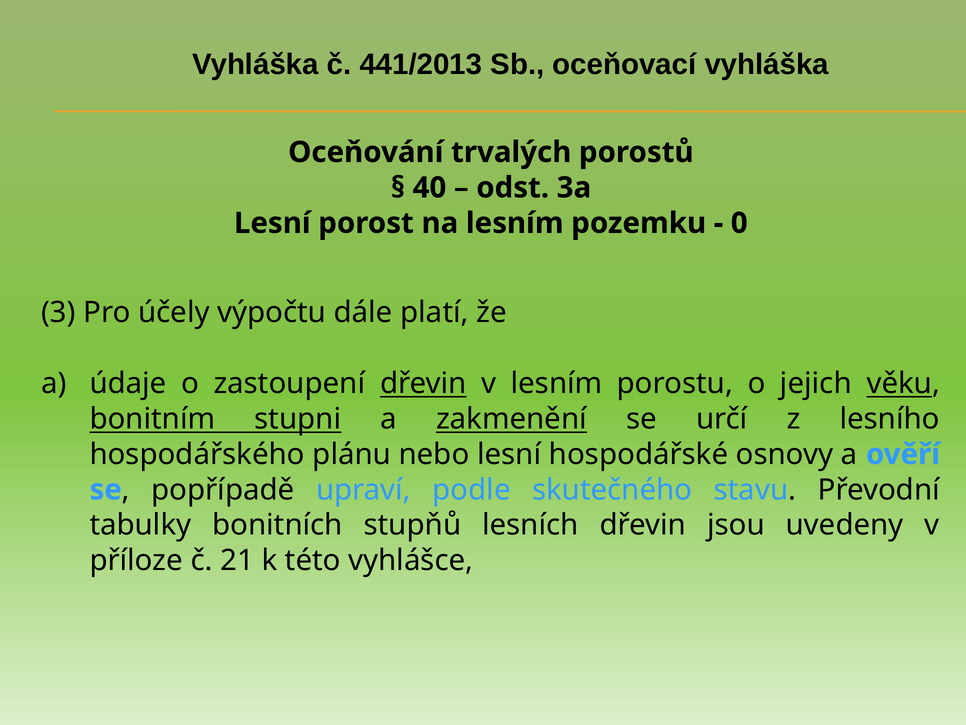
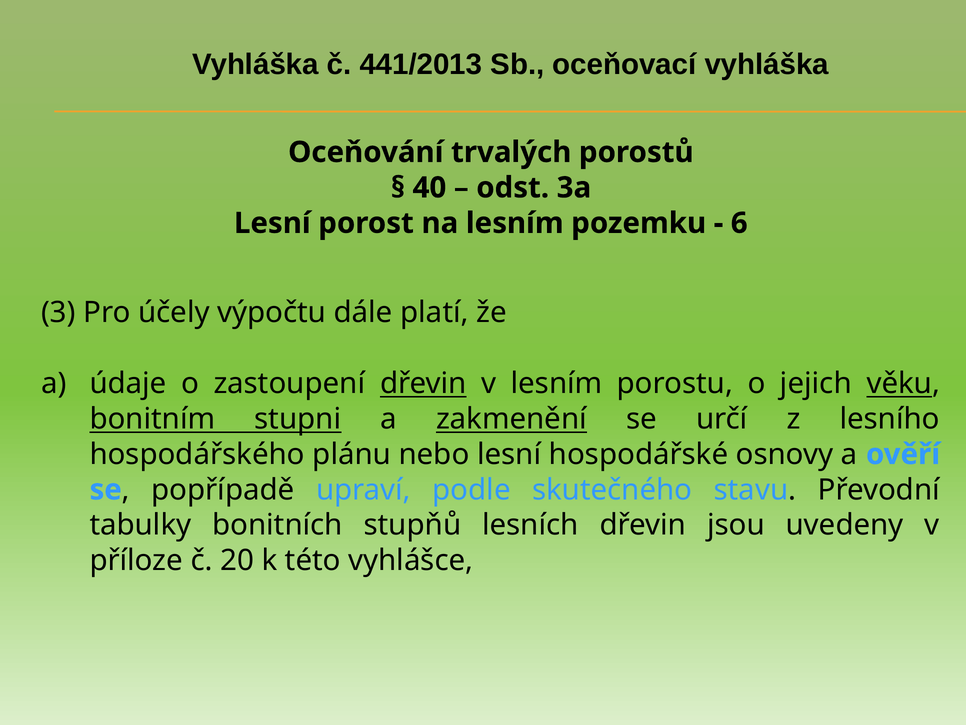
0: 0 -> 6 (739, 223)
21: 21 -> 20 (237, 560)
